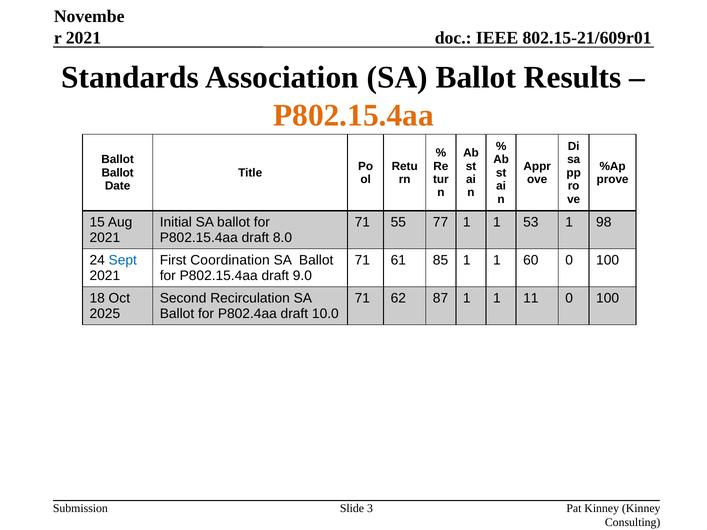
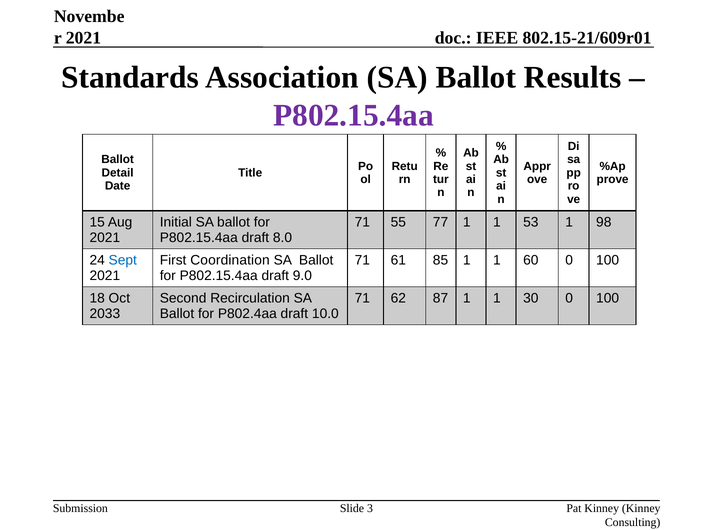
P802.15.4aa colour: orange -> purple (353, 115)
Ballot: Ballot -> Detail (118, 173)
11: 11 -> 30 (531, 298)
2025: 2025 -> 2033 (105, 314)
